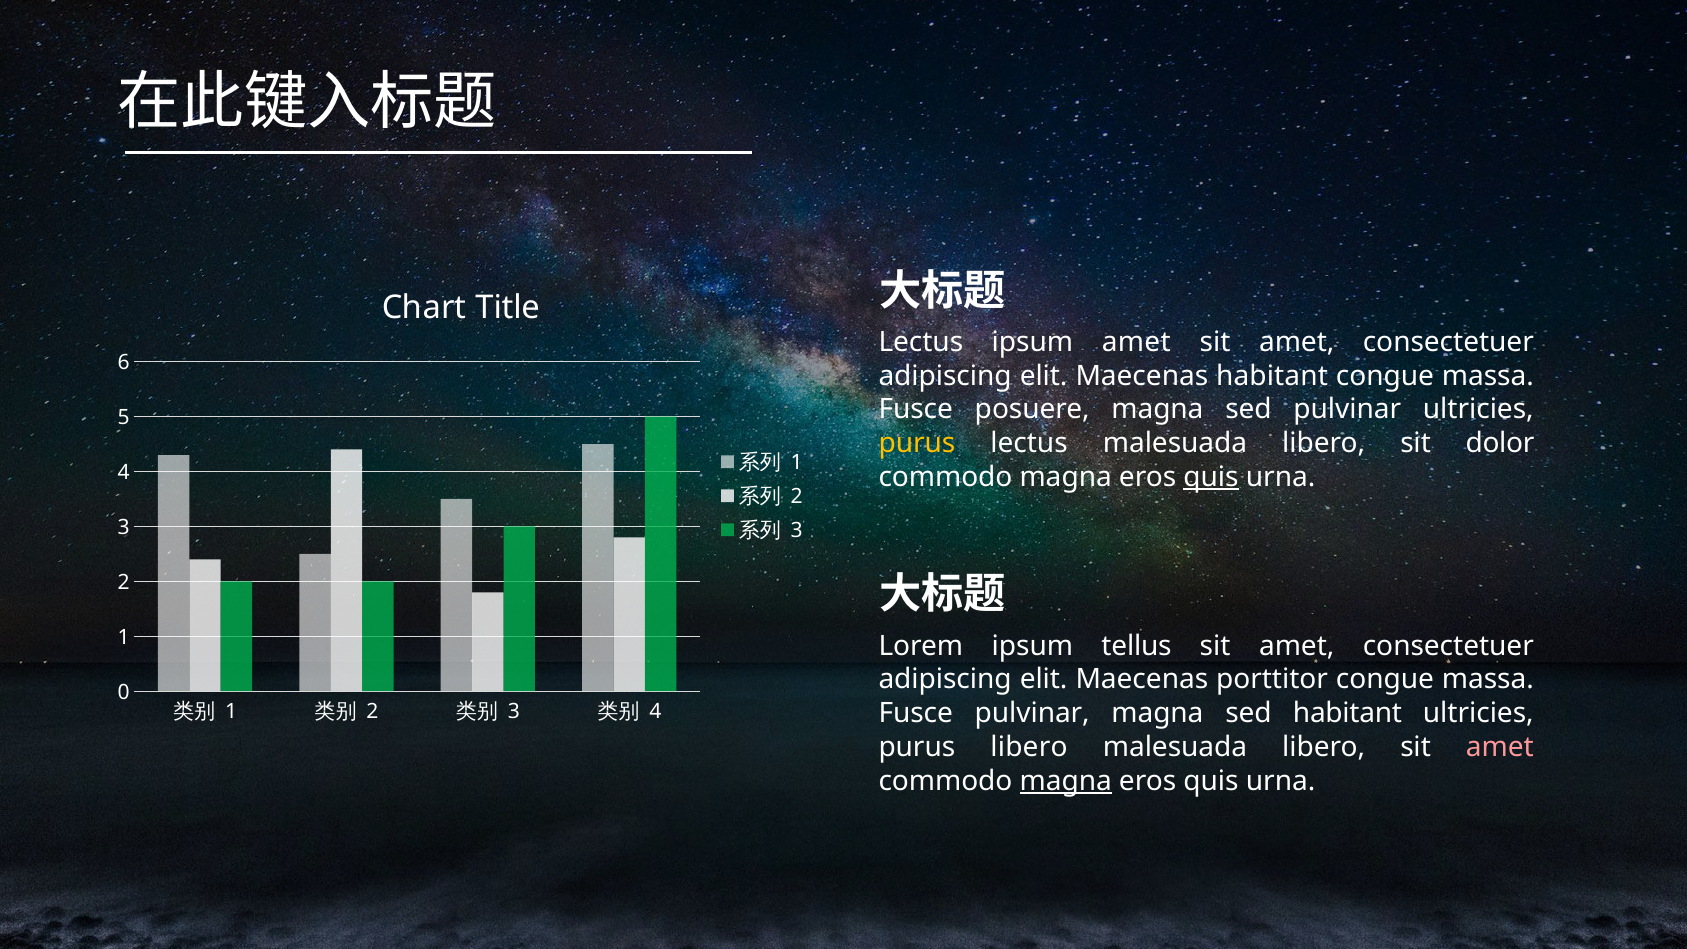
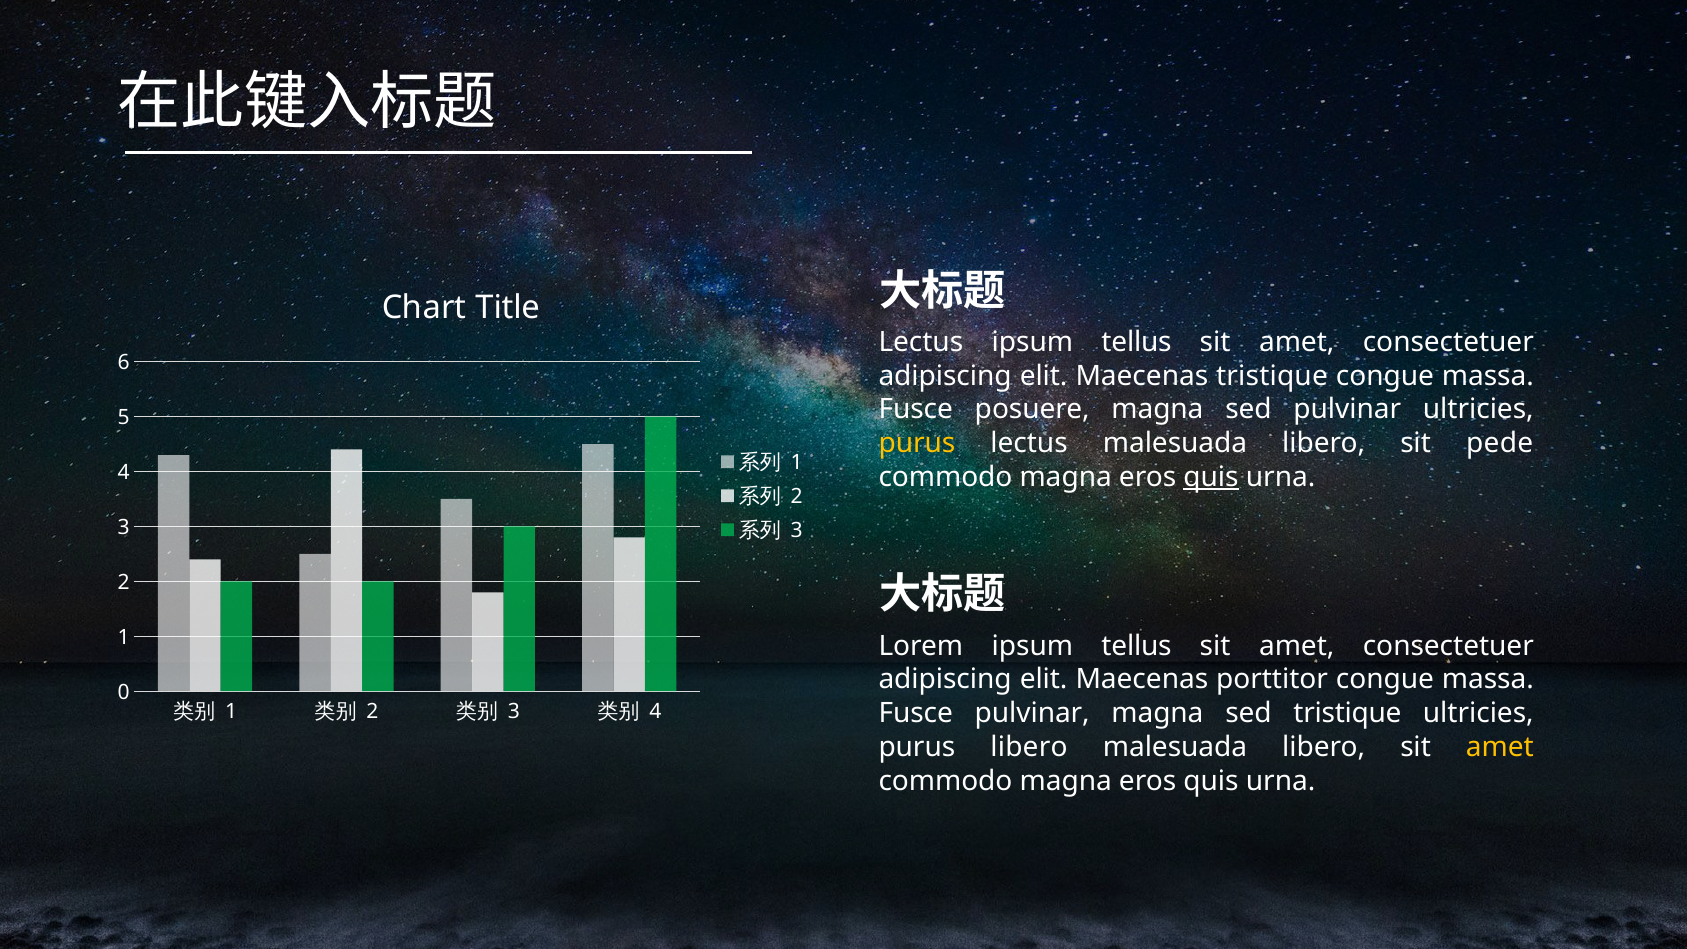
amet: amet -> tellus (1137, 342)
Maecenas habitant: habitant -> tristique (1272, 376)
dolor: dolor -> pede (1500, 443)
sed habitant: habitant -> tristique (1347, 713)
amet colour: pink -> yellow (1500, 747)
magna underline: present -> none (1066, 781)
